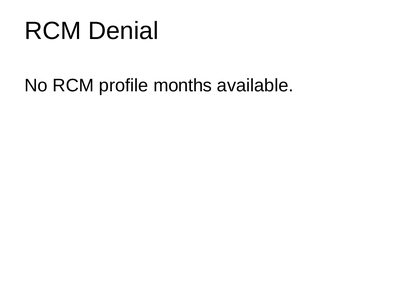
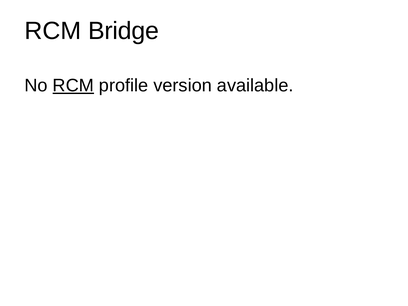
Denial: Denial -> Bridge (123, 31)
RCM underline: none -> present (73, 86)
months: months -> version (183, 86)
